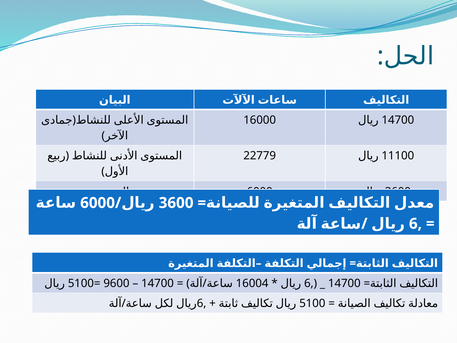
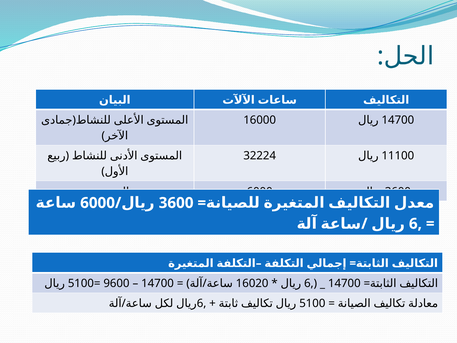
22779: 22779 -> 32224 (260, 156)
16004: 16004 -> 16020 (252, 283)
